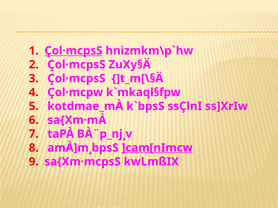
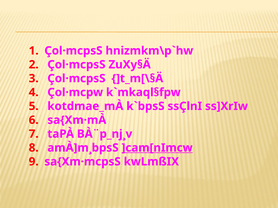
Çol·mcpsS underline: present -> none (73, 51)
